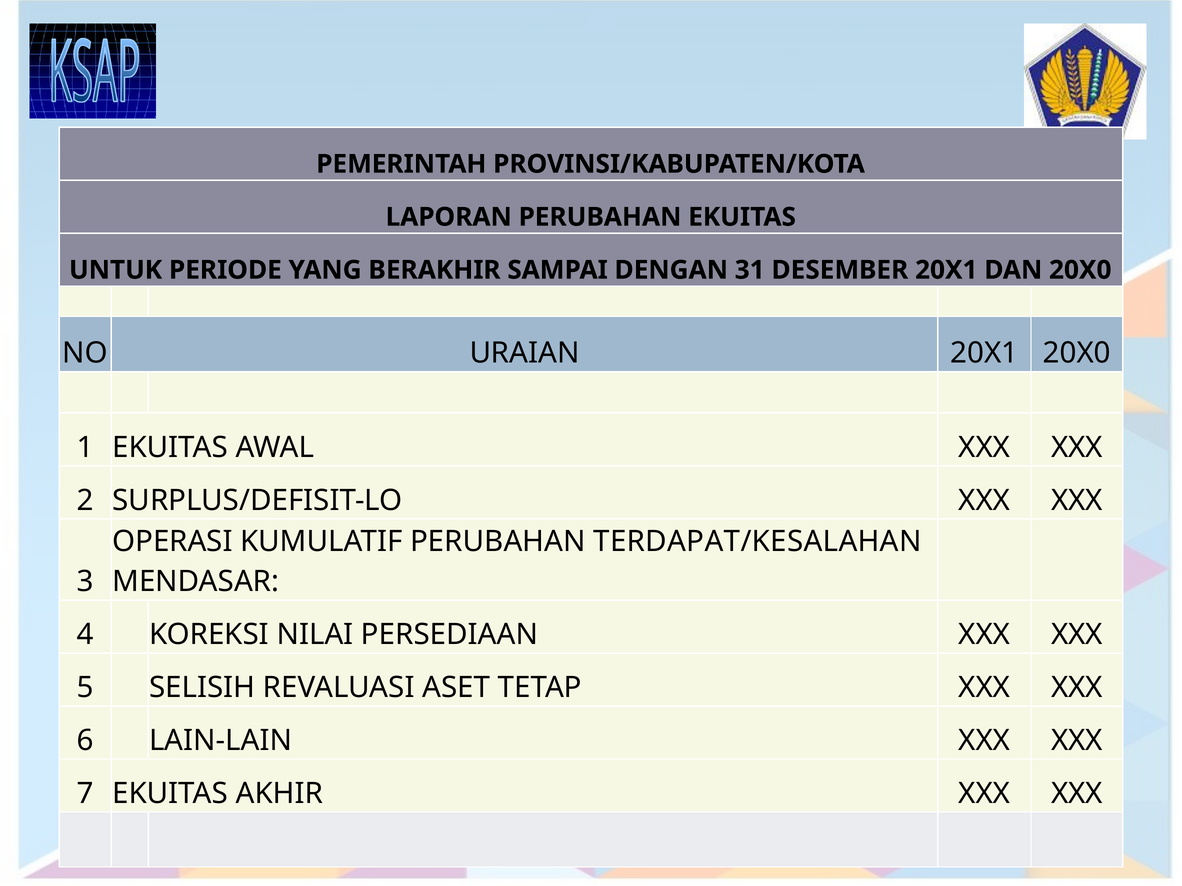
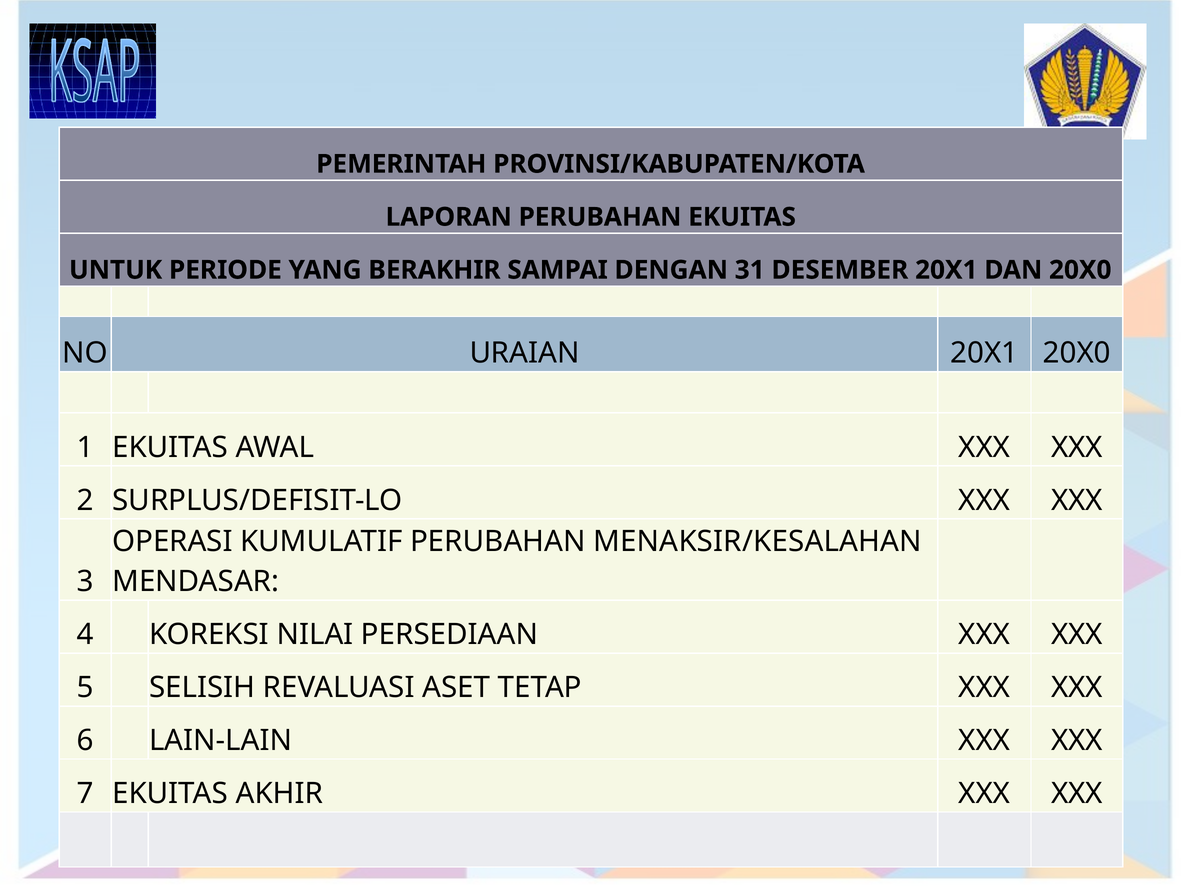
TERDAPAT/KESALAHAN: TERDAPAT/KESALAHAN -> MENAKSIR/KESALAHAN (758, 542)
